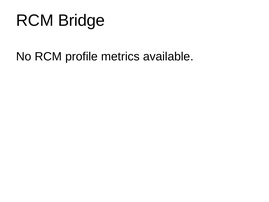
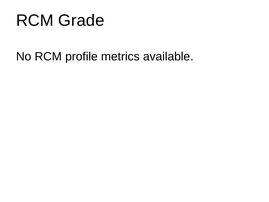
Bridge: Bridge -> Grade (81, 20)
